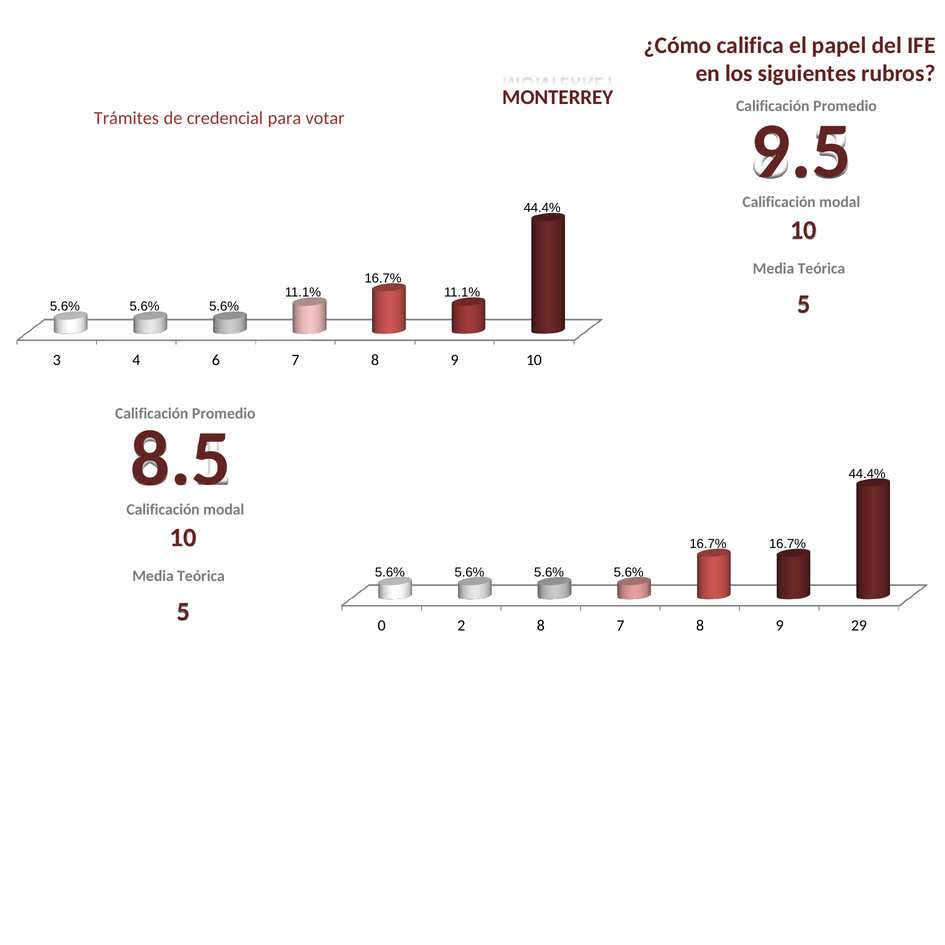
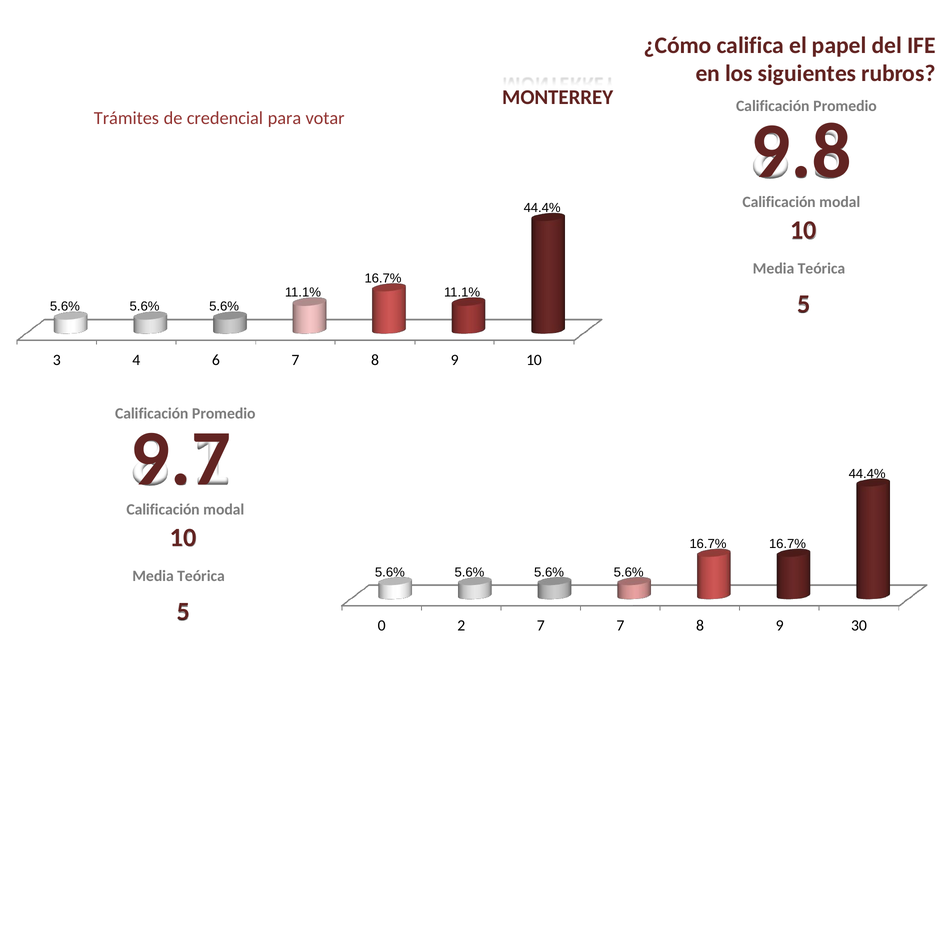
9.5: 9.5 -> 9.8 (801, 151)
8.5: 8.5 -> 9.7 (181, 459)
2 8: 8 -> 7 (541, 626)
29: 29 -> 30 (859, 626)
